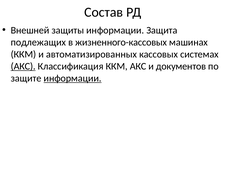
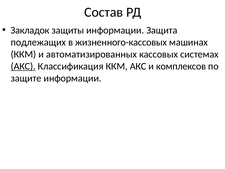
Внешней: Внешней -> Закладок (30, 30)
документов: документов -> комплексов (181, 66)
информации underline: present -> none (73, 78)
